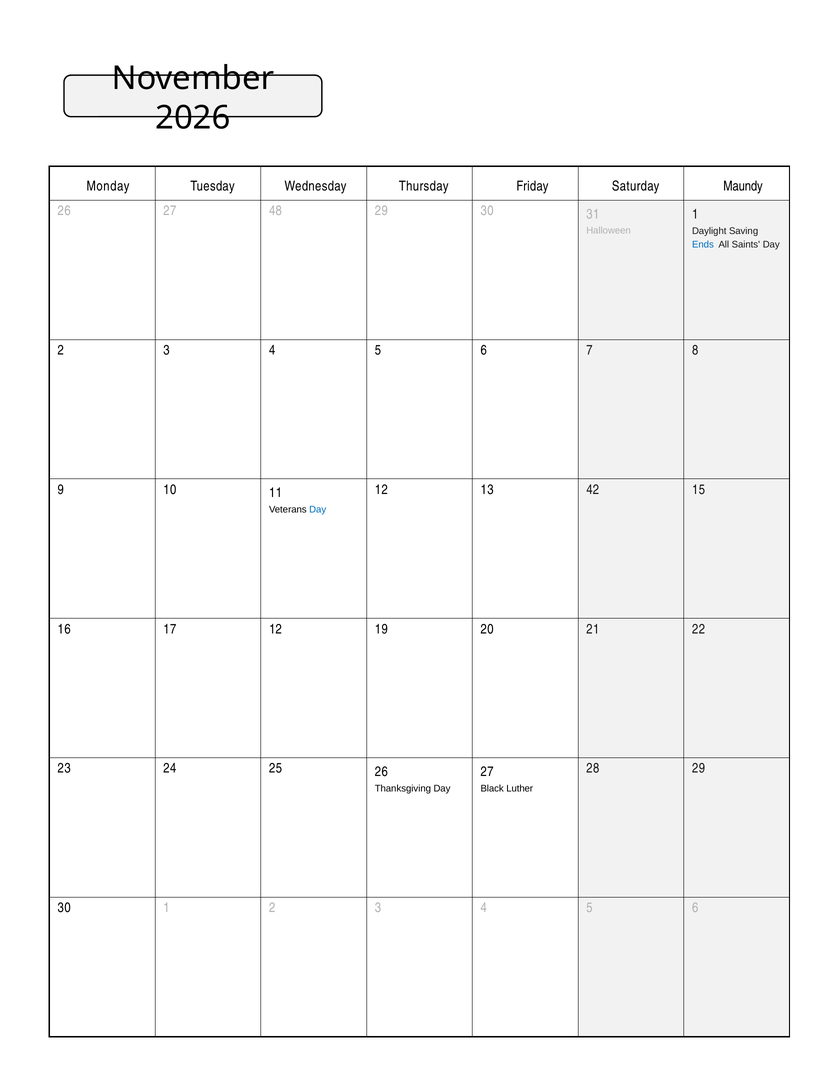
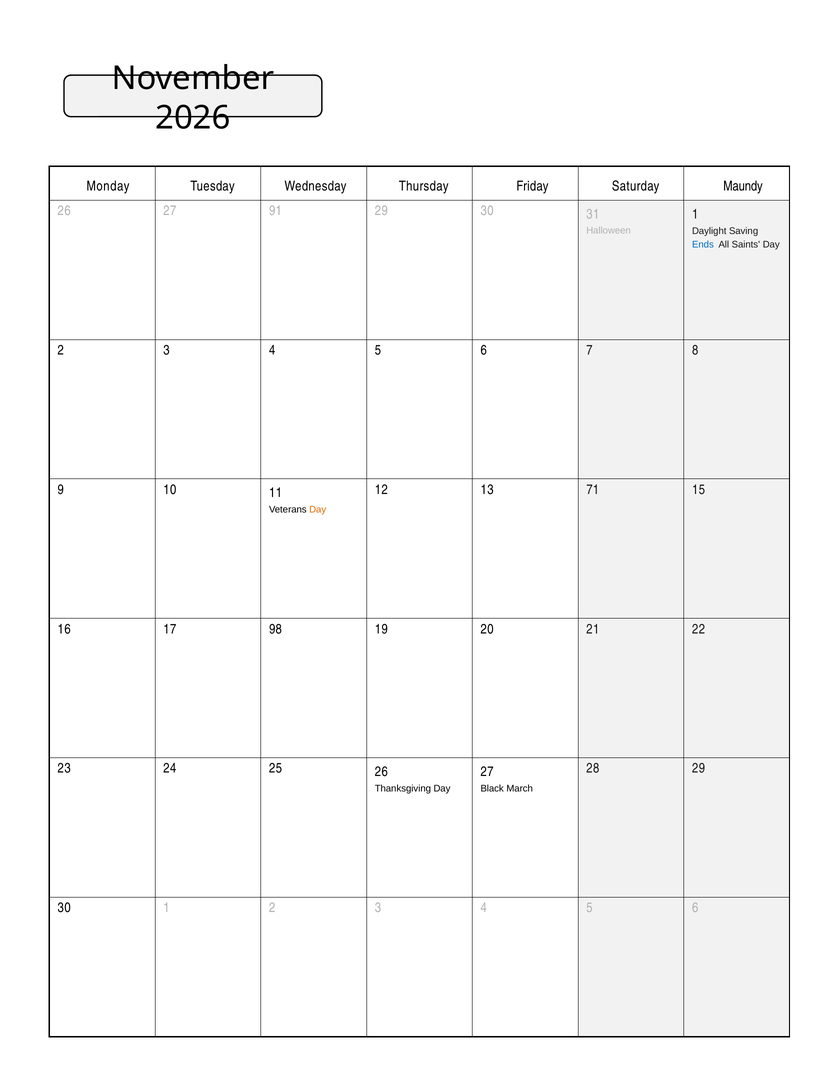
48: 48 -> 91 (276, 211)
42: 42 -> 71 (593, 490)
Day colour: blue -> orange (318, 509)
17 12: 12 -> 98 (276, 629)
Luther: Luther -> March (520, 788)
